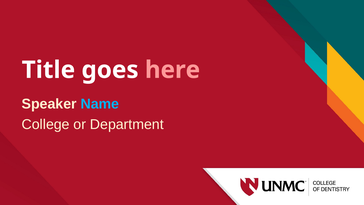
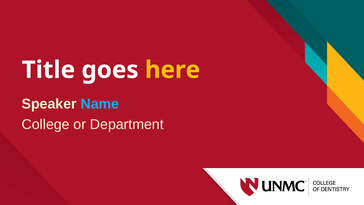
here colour: pink -> yellow (172, 70)
